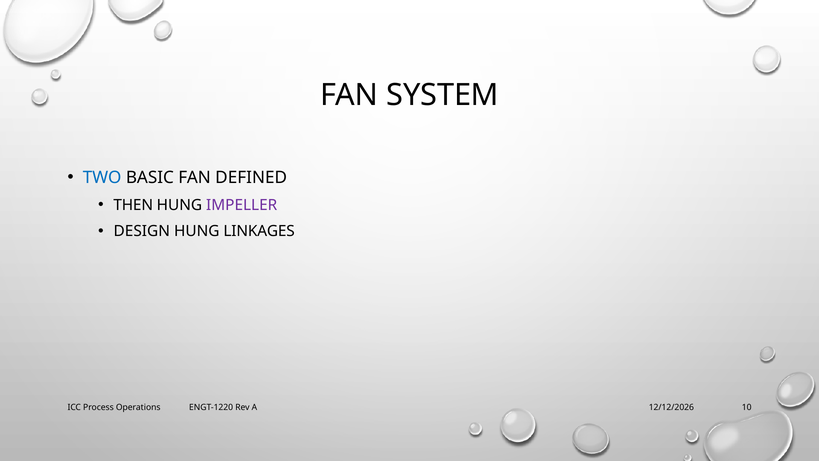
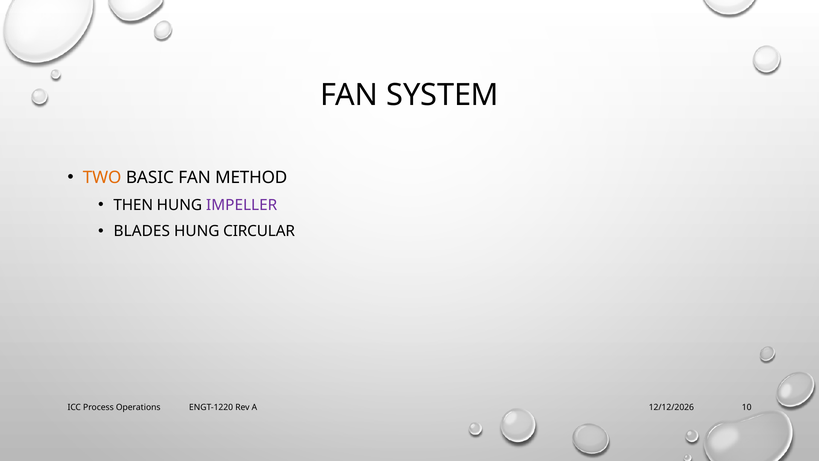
TWO colour: blue -> orange (102, 178)
DEFINED: DEFINED -> METHOD (251, 178)
DESIGN: DESIGN -> BLADES (142, 231)
LINKAGES: LINKAGES -> CIRCULAR (259, 231)
